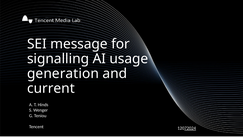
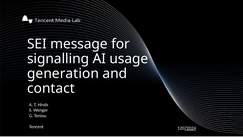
current: current -> contact (51, 88)
